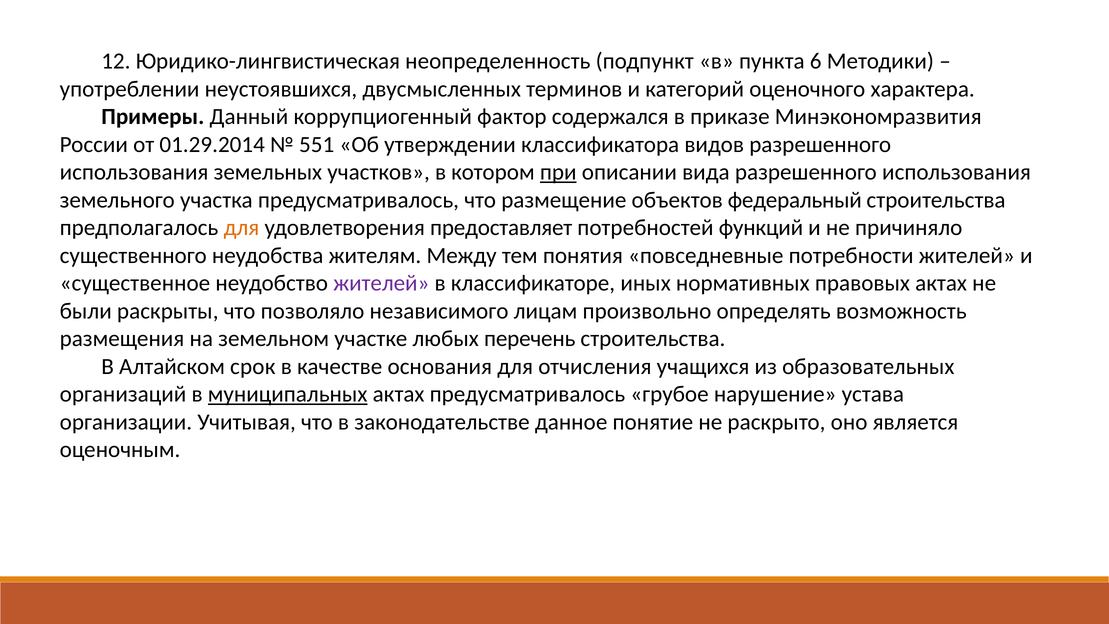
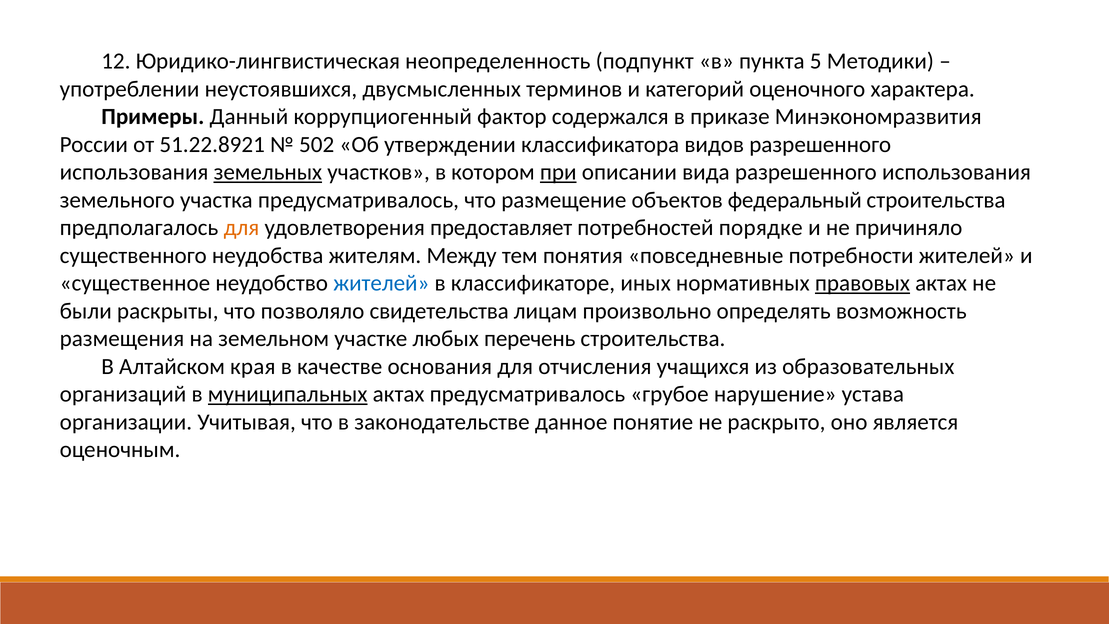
6: 6 -> 5 (816, 61)
01.29.2014: 01.29.2014 -> 51.22.8921 (212, 144)
551: 551 -> 502 (317, 144)
земельных underline: none -> present (268, 172)
функций: функций -> порядке (761, 228)
жителей colour: purple -> blue (381, 283)
правовых underline: none -> present (862, 283)
независимого: независимого -> свидетельства (439, 311)
срок: срок -> края (253, 366)
